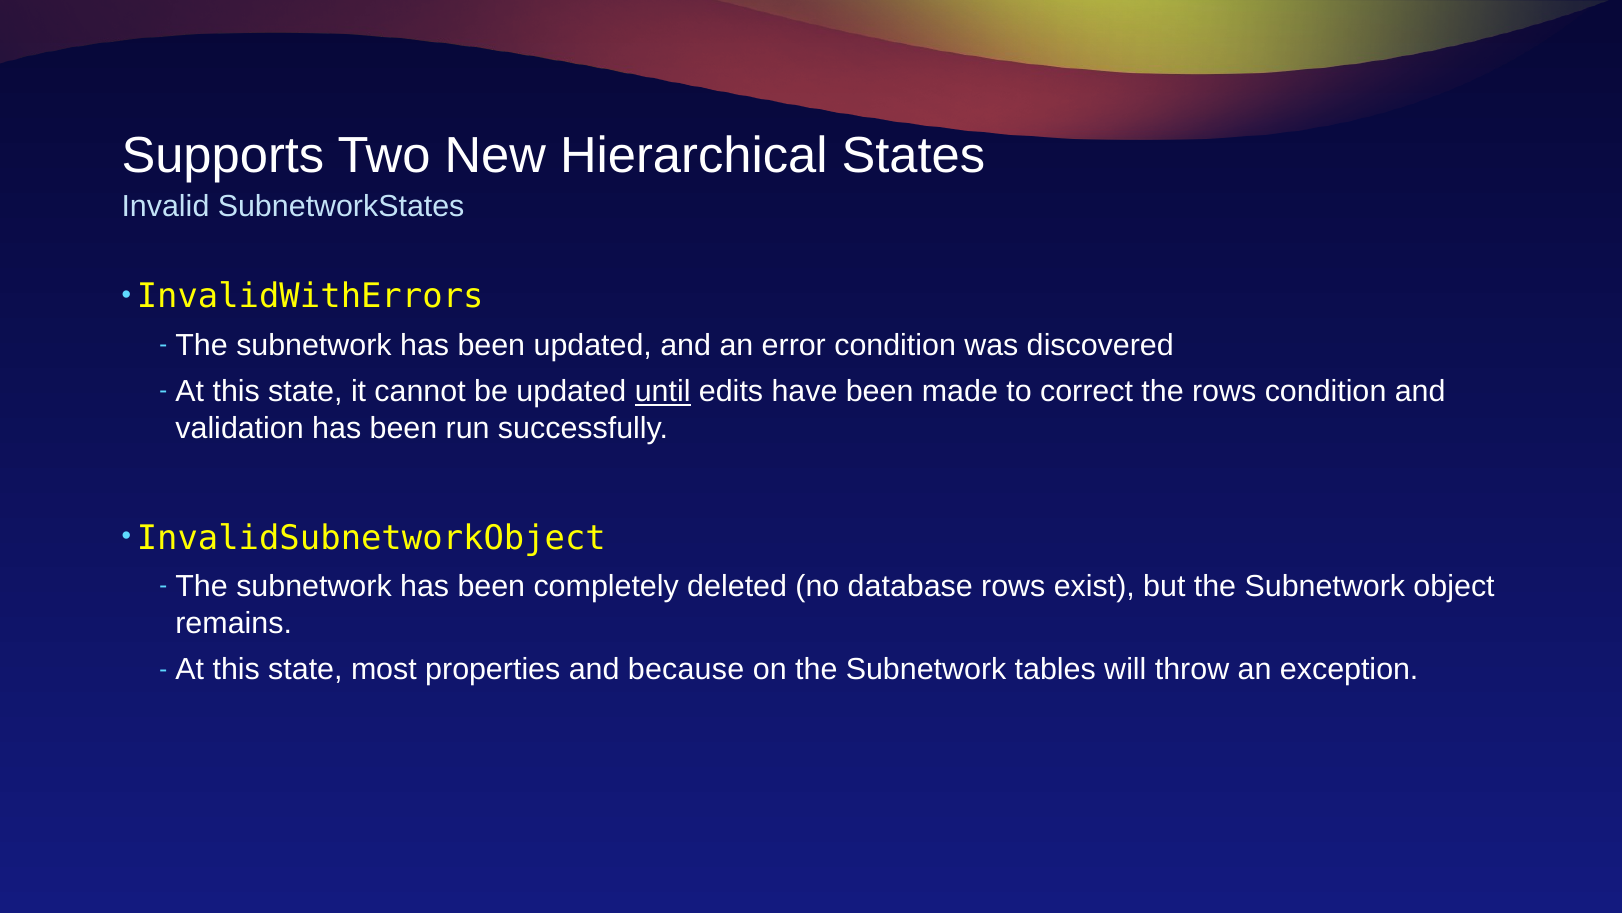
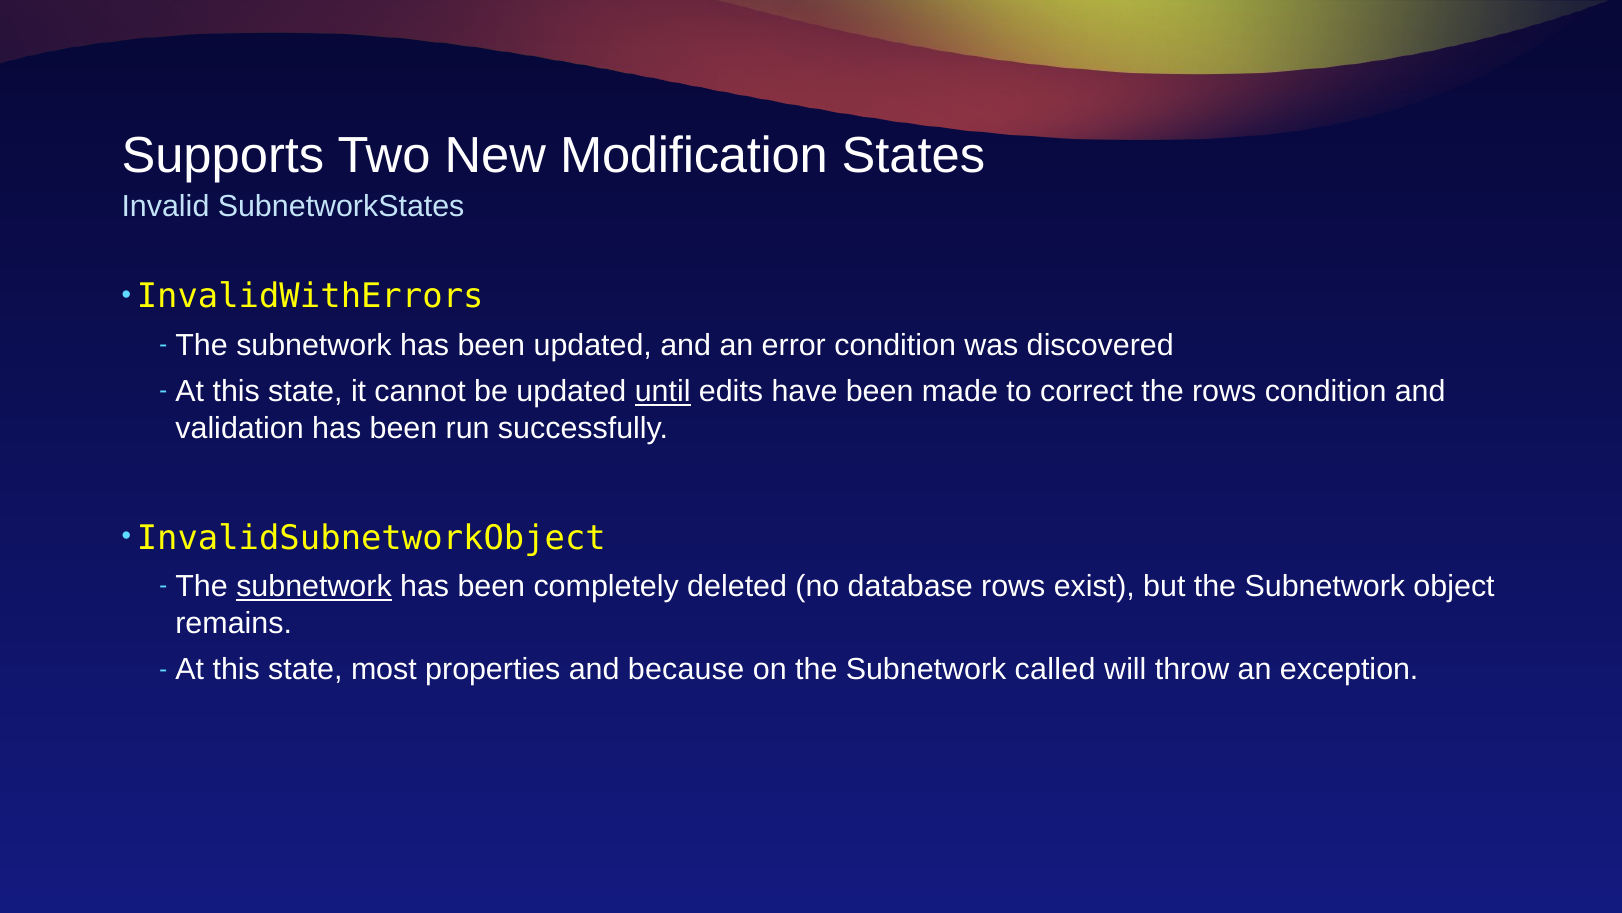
Hierarchical: Hierarchical -> Modification (694, 156)
subnetwork underline: none -> present (314, 586)
tables: tables -> called (1055, 670)
